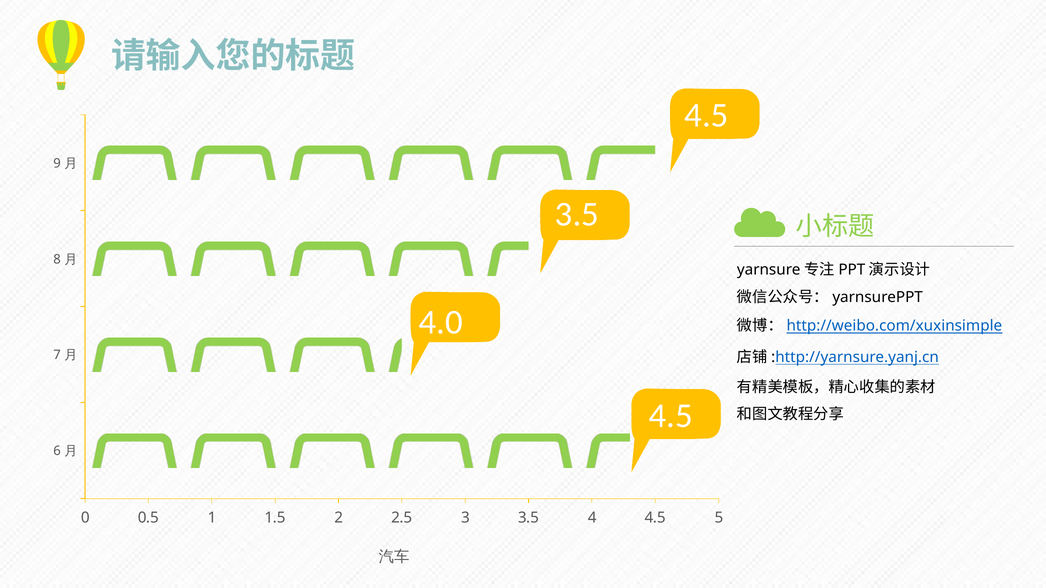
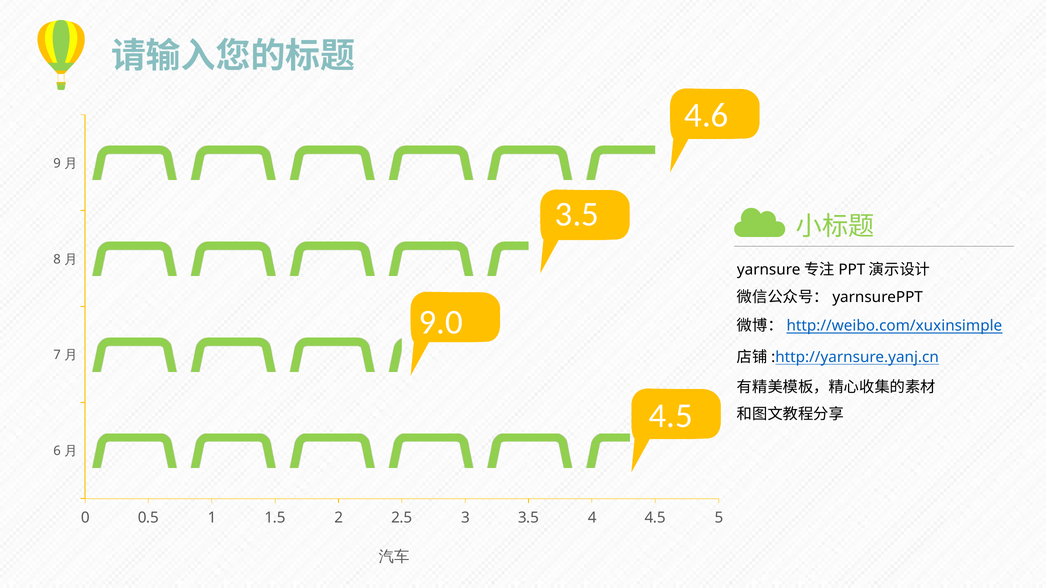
4.5: 4.5 -> 4.6 (707, 115)
4.0: 4.0 -> 9.0 (441, 323)
